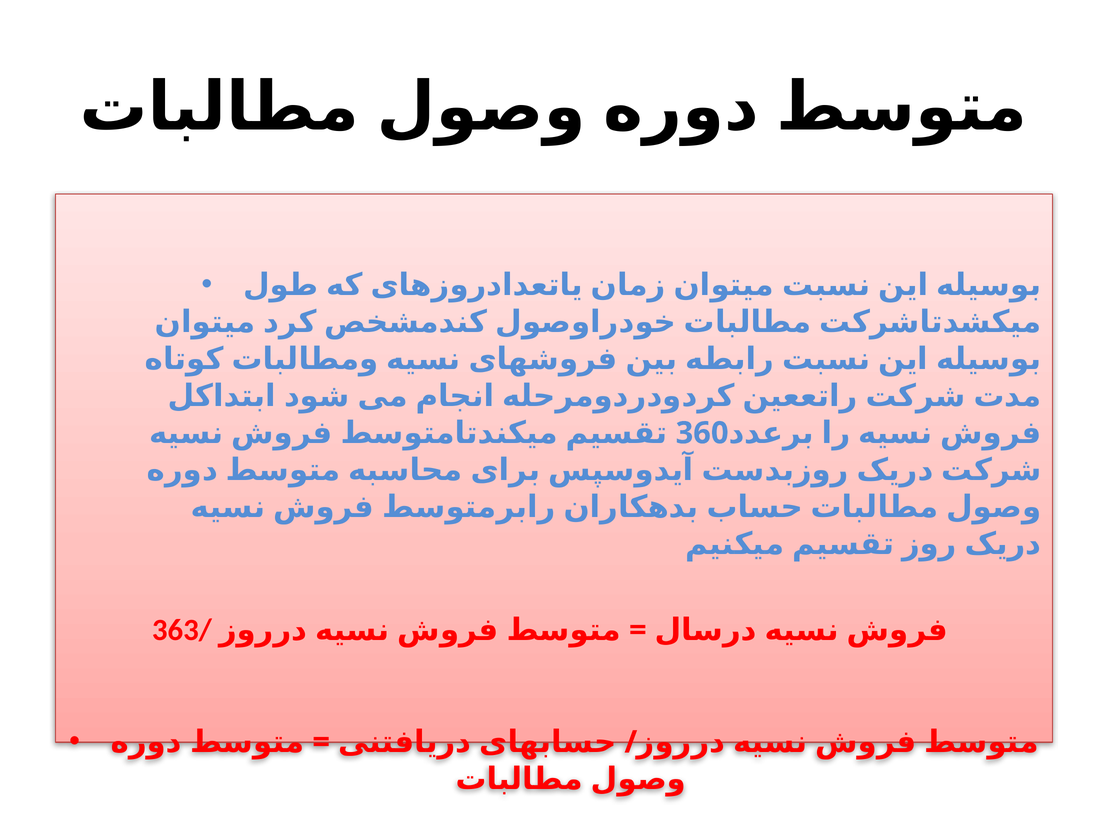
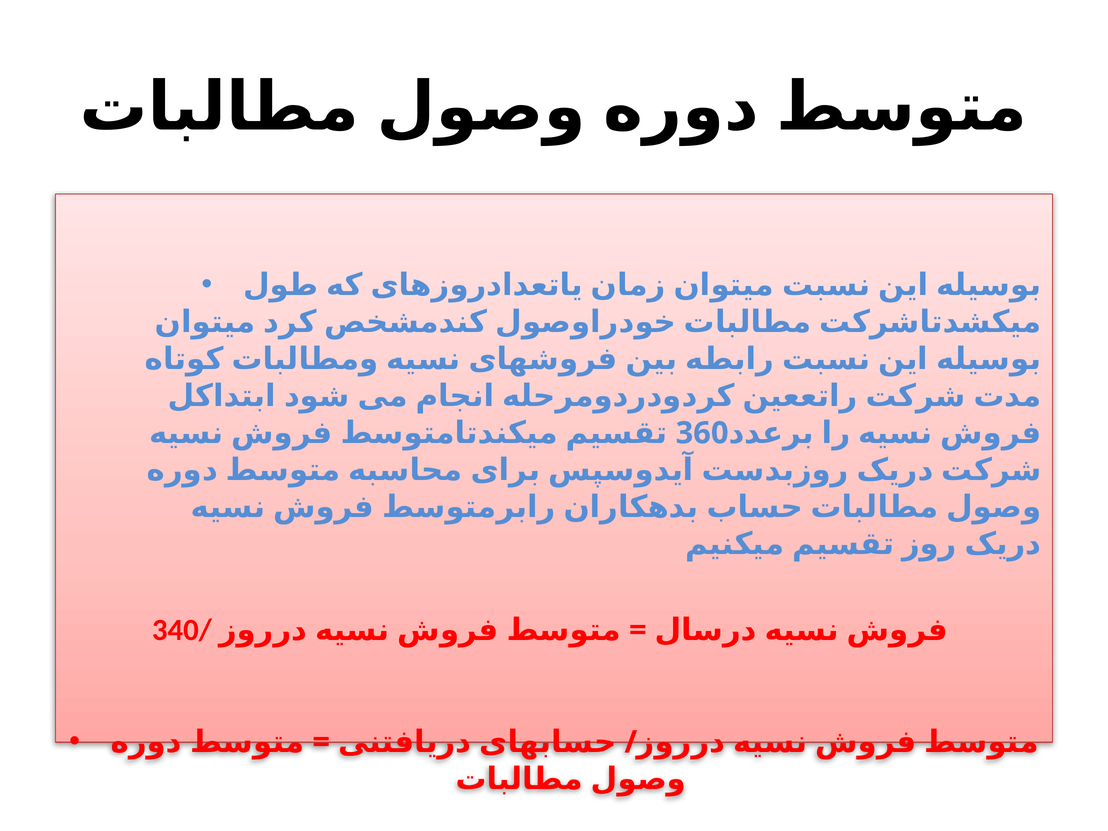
363/: 363/ -> 340/ (182, 630)
